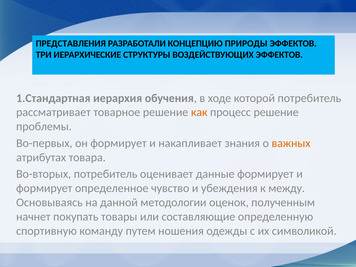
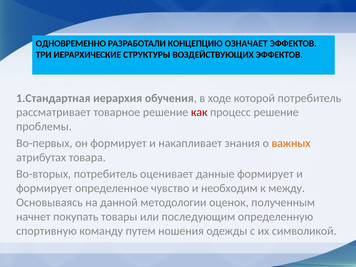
ПРЕДСТАВЛЕНИЯ: ПРЕДСТАВЛЕНИЯ -> ОДНОВРЕМЕННО (71, 43)
ПРИРОДЫ: ПРИРОДЫ -> ОЗНАЧАЕТ (246, 43)
как colour: orange -> red (199, 112)
убеждения: убеждения -> необходим (229, 188)
составляющие: составляющие -> последующим (198, 217)
